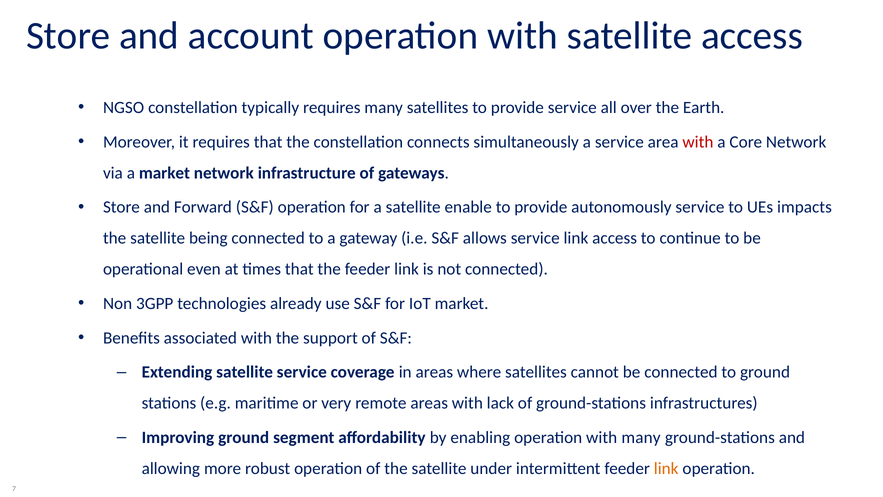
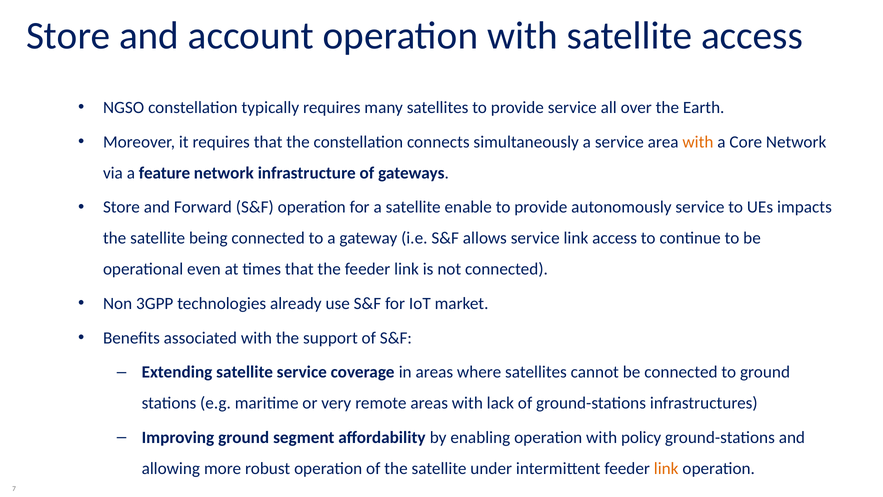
with colour: red -> orange (698, 142)
a market: market -> feature (164, 173)
with many: many -> policy (641, 437)
